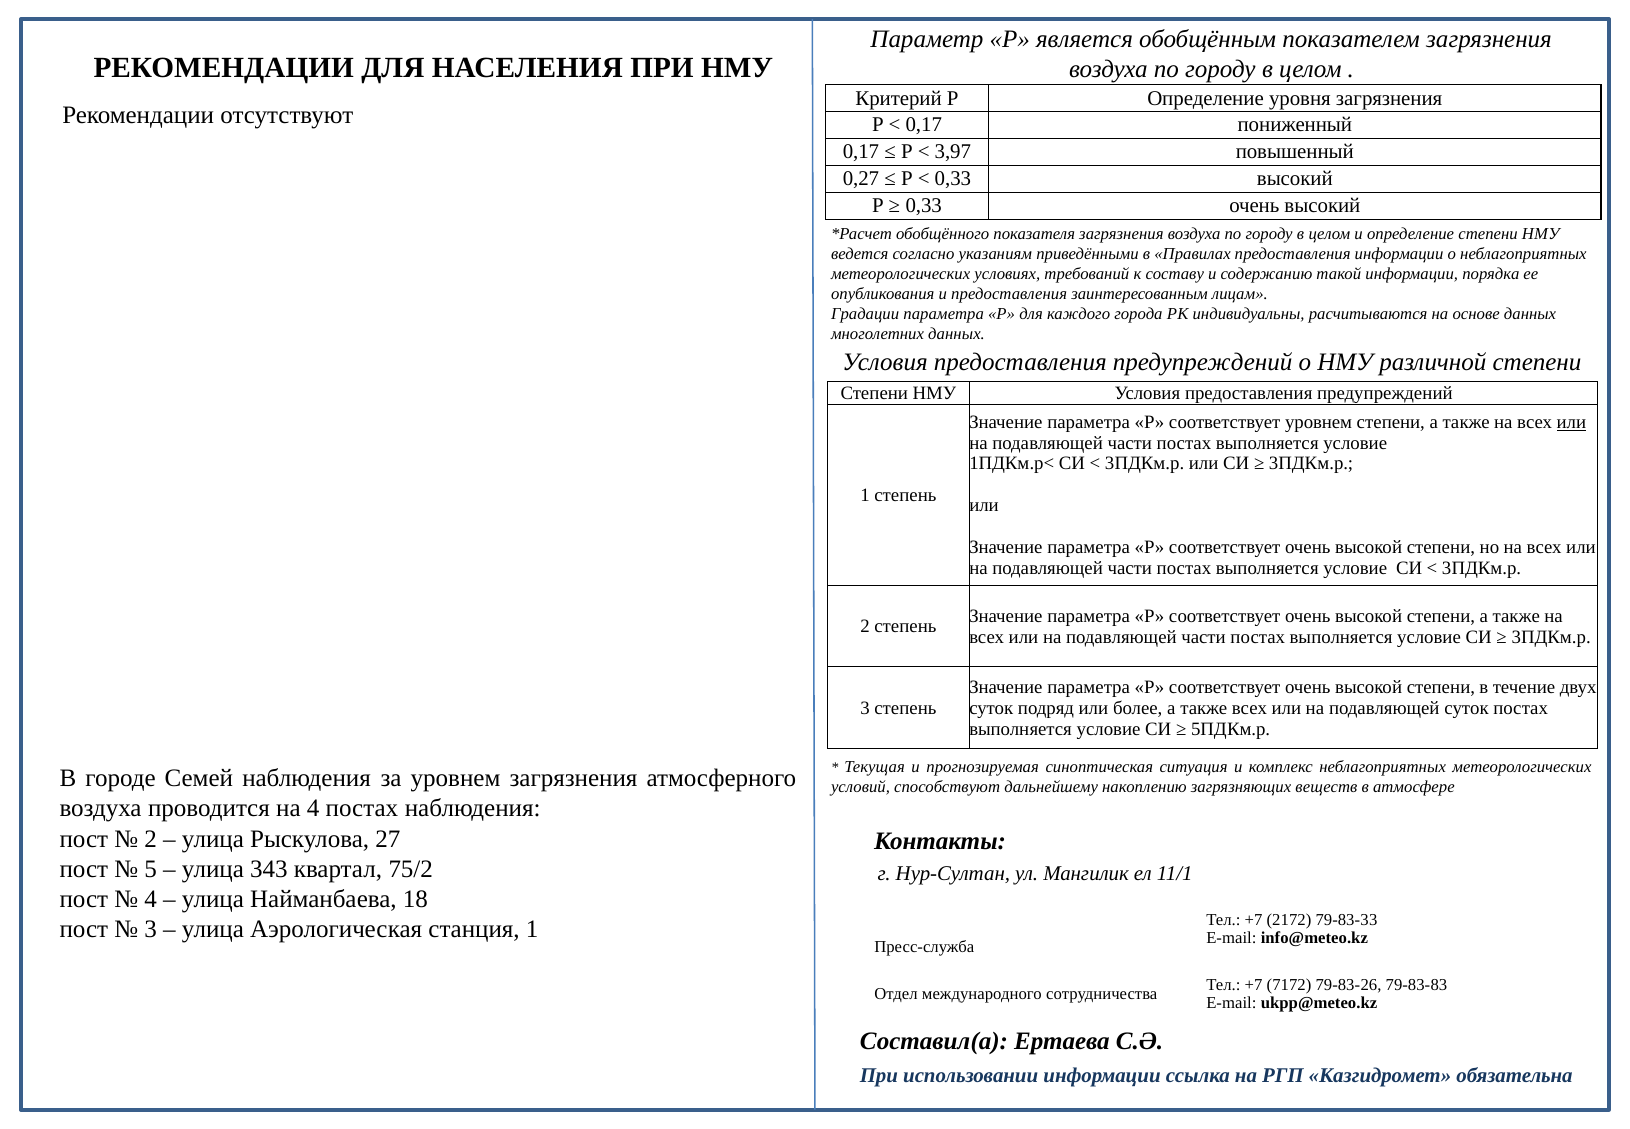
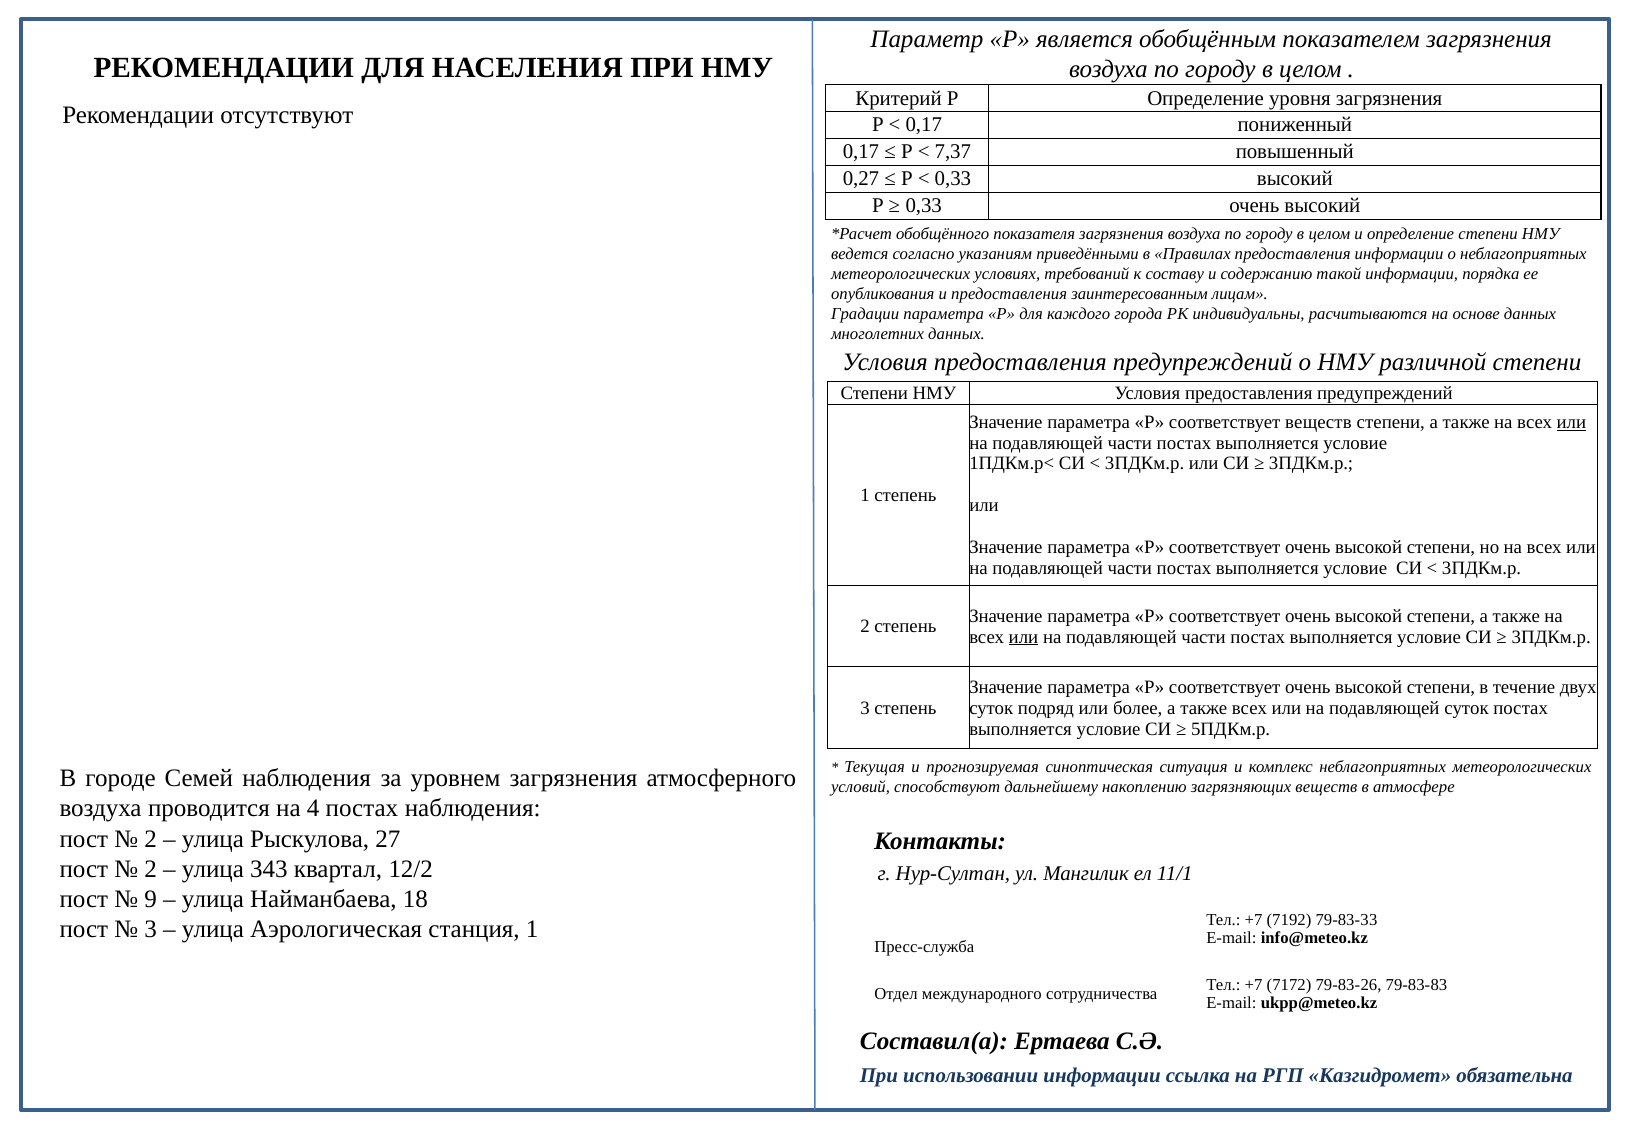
3,97: 3,97 -> 7,37 (953, 152)
соответствует уровнем: уровнем -> веществ (1318, 422)
или underline: none -> present (1023, 636)
5: 5 -> 2 (151, 868)
75/2: 75/2 -> 12/2 (411, 868)
4: 4 -> 9 (151, 899)
2172: 2172 -> 7192 (1289, 919)
